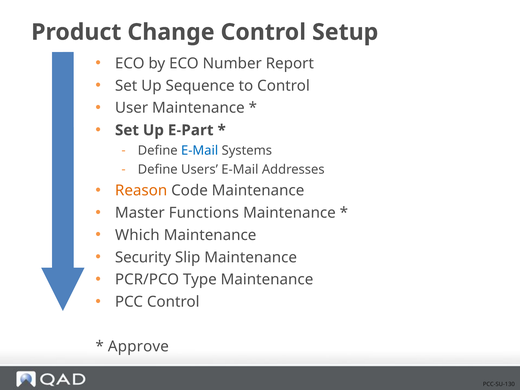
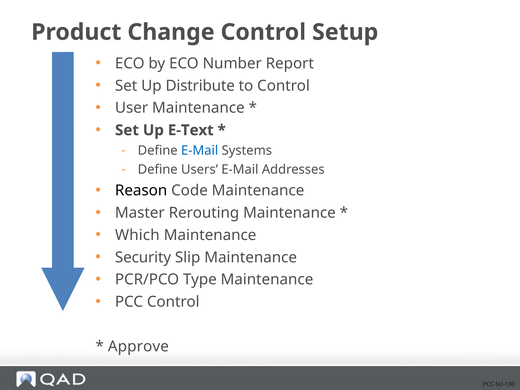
Sequence: Sequence -> Distribute (200, 86)
E-Part: E-Part -> E-Text (191, 130)
Reason colour: orange -> black (141, 191)
Functions: Functions -> Rerouting (204, 213)
